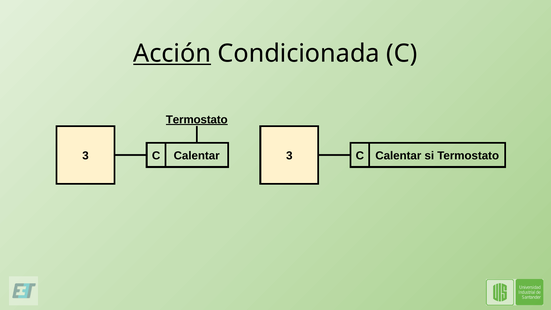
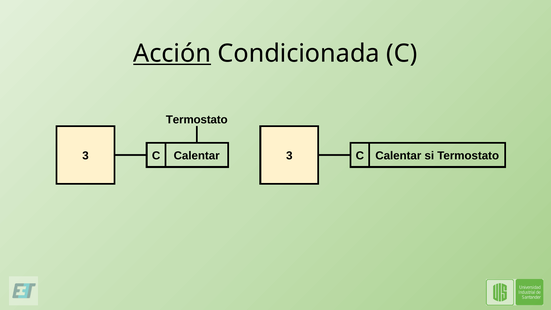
Termostato underline: present -> none (197, 120)
